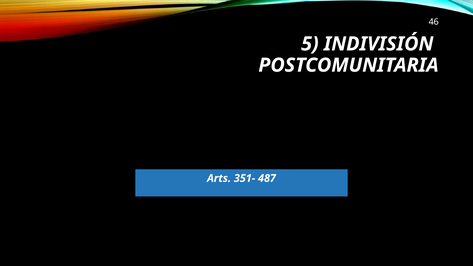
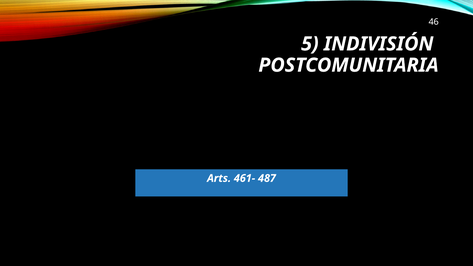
351-: 351- -> 461- (245, 178)
